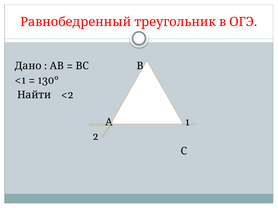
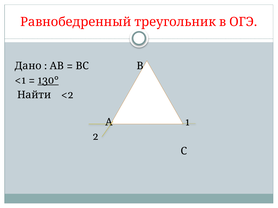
130° underline: none -> present (48, 81)
